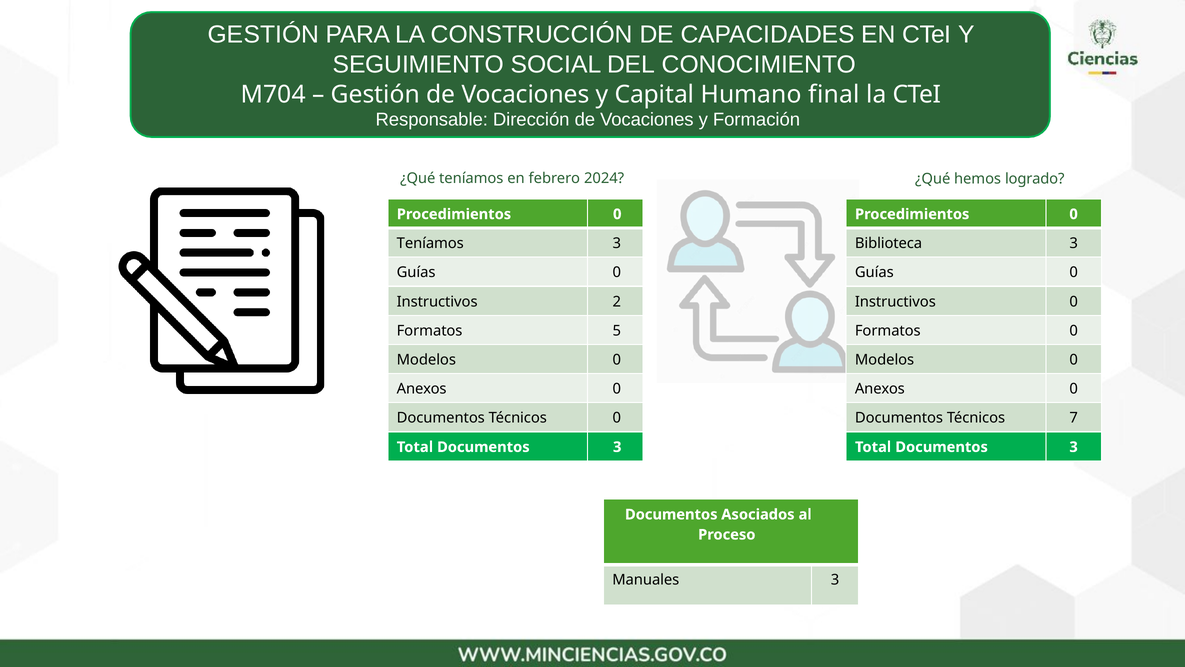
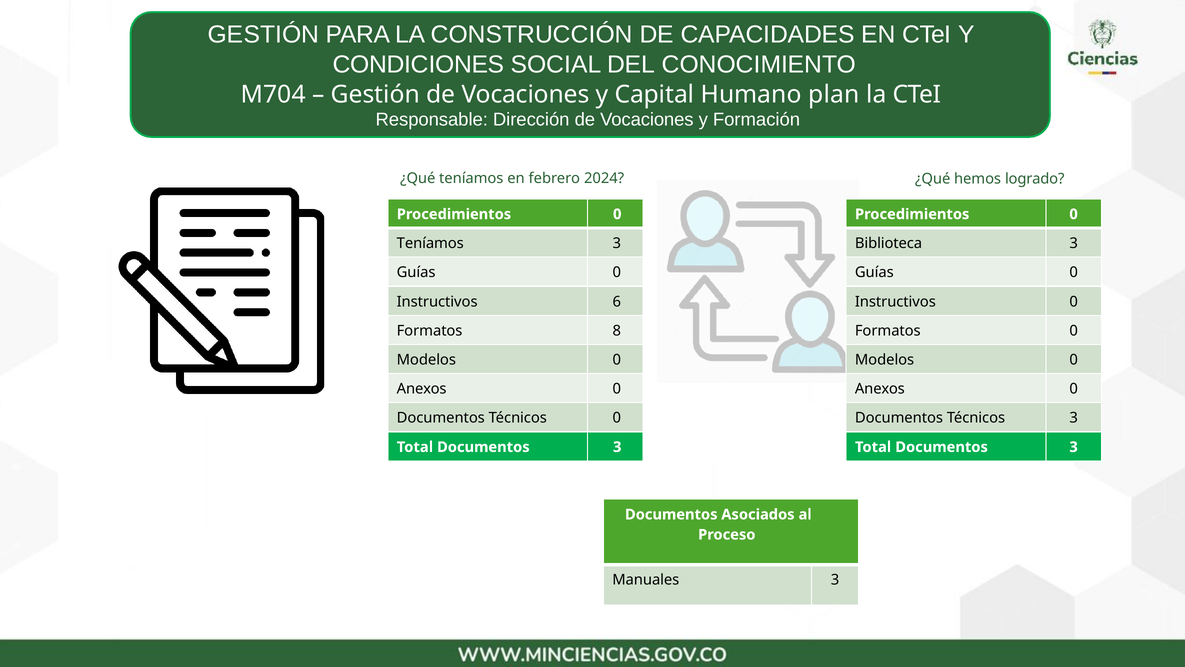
SEGUIMIENTO: SEGUIMIENTO -> CONDICIONES (419, 64)
final: final -> plan (834, 95)
2: 2 -> 6 (617, 301)
5: 5 -> 8 (617, 330)
Técnicos 7: 7 -> 3 (1074, 418)
